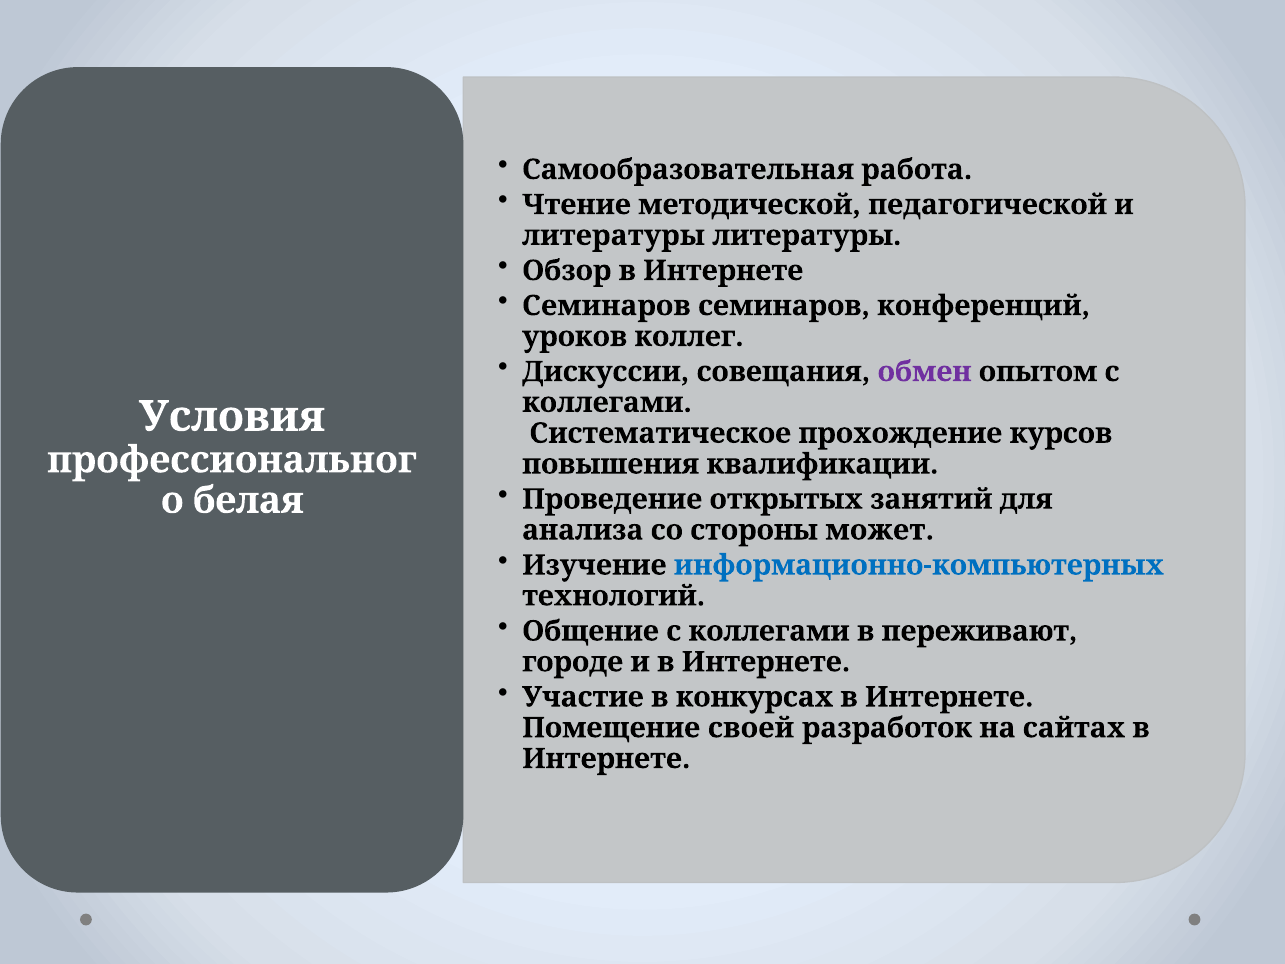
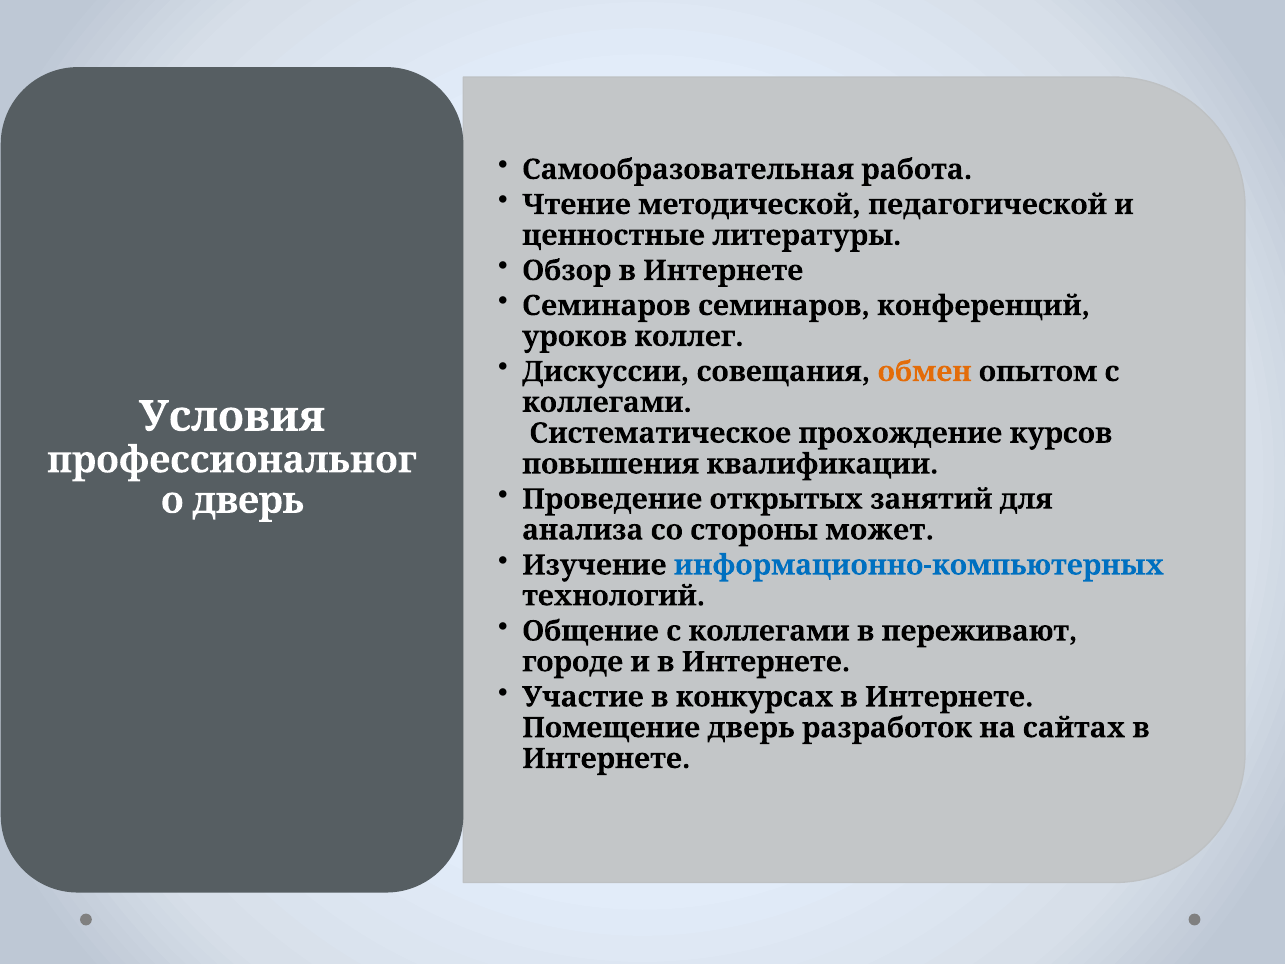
литературы: литературы -> ценностные (614, 235)
обмен colour: purple -> orange (925, 372)
белая: белая -> дверь (248, 500)
Помещение своей: своей -> дверь (751, 728)
